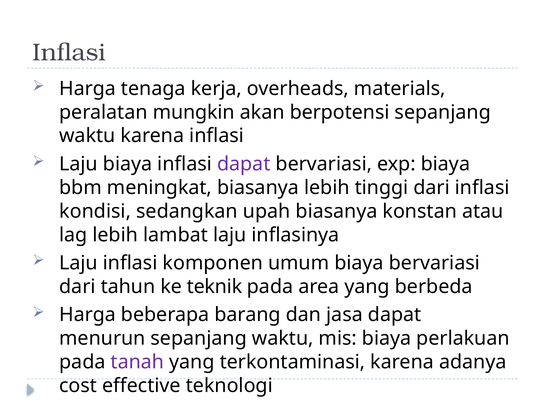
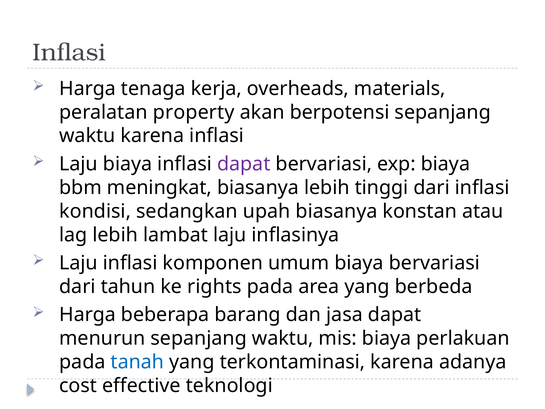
mungkin: mungkin -> property (194, 112)
teknik: teknik -> rights (214, 286)
tanah colour: purple -> blue (137, 362)
